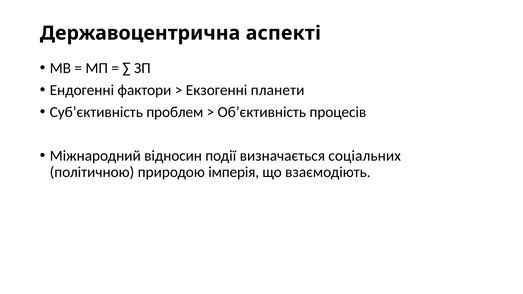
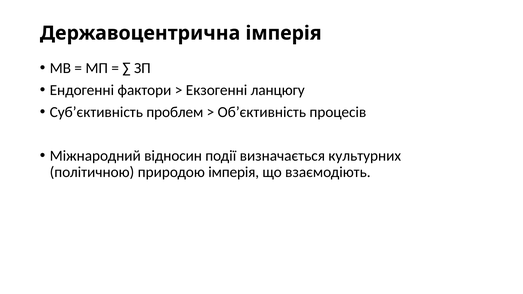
Державоцентрична аспекті: аспекті -> імперія (284, 33)
планети: планети -> ланцюгу (278, 90)
соціальних: соціальних -> культурних (365, 156)
